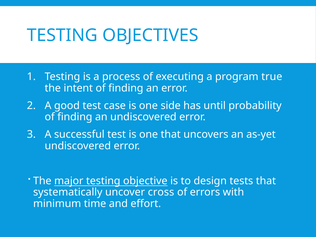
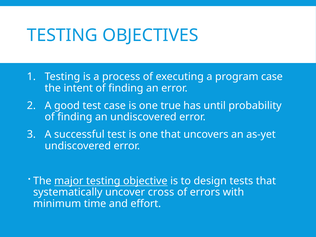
program true: true -> case (272, 77)
side: side -> true (171, 106)
